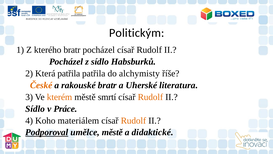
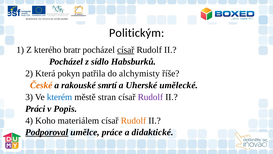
císař underline: none -> present (126, 50)
Která patřila: patřila -> pokyn (69, 73)
rakouské bratr: bratr -> smrtí (107, 85)
literatura: literatura -> umělecké (179, 85)
kterém colour: orange -> blue (60, 97)
smrtí: smrtí -> stran (107, 97)
Rudolf colour: orange -> purple (150, 97)
Sídlo: Sídlo -> Práci (35, 109)
Práce: Práce -> Popis (65, 109)
umělce městě: městě -> práce (112, 132)
